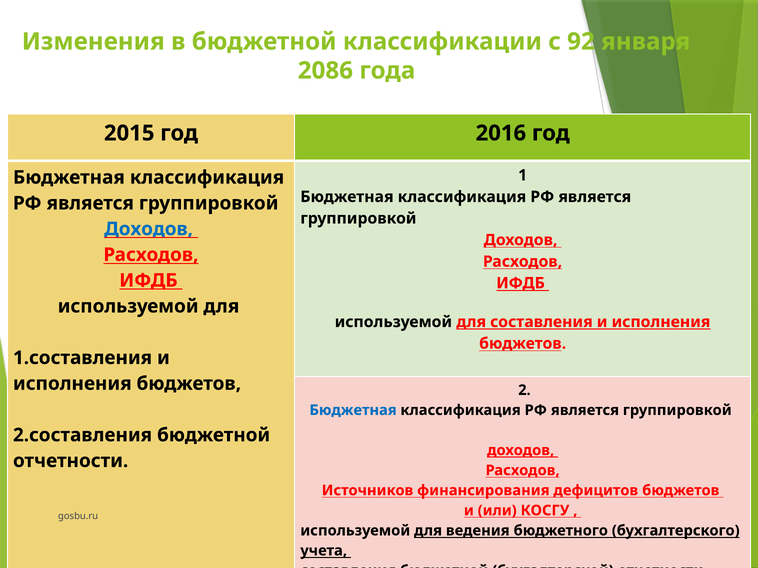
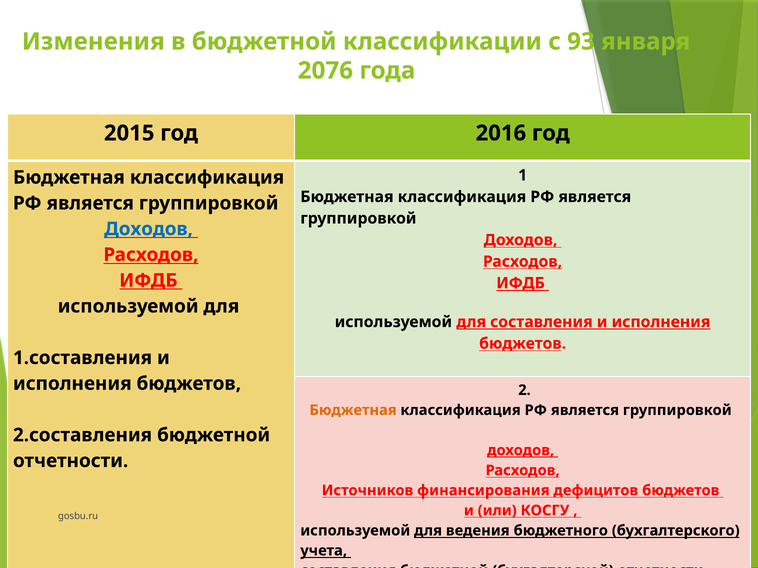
92: 92 -> 93 (581, 42)
2086: 2086 -> 2076 (325, 71)
Бюджетная colour: blue -> orange (353, 410)
